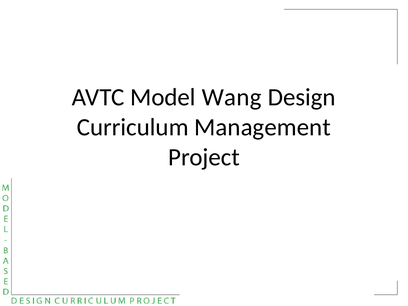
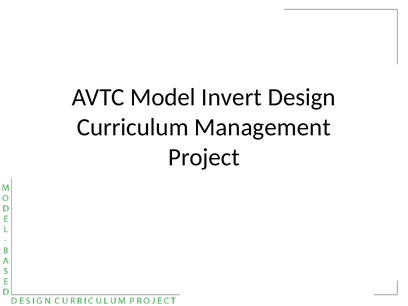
Wang: Wang -> Invert (232, 97)
